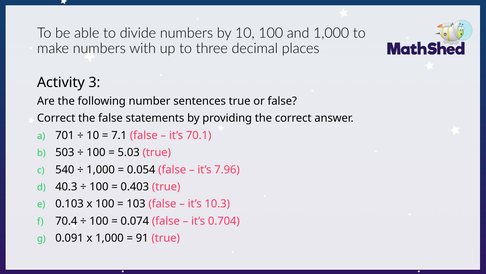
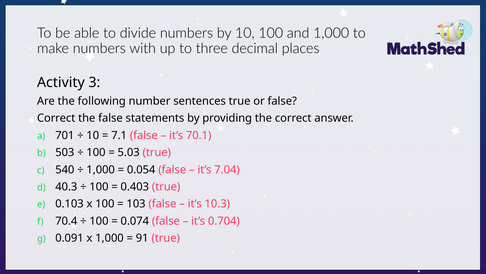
7.96: 7.96 -> 7.04 (227, 169)
